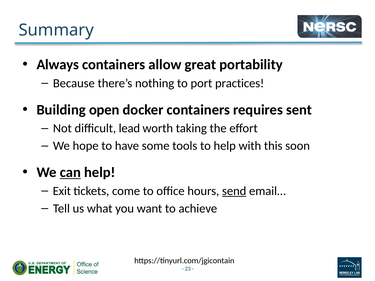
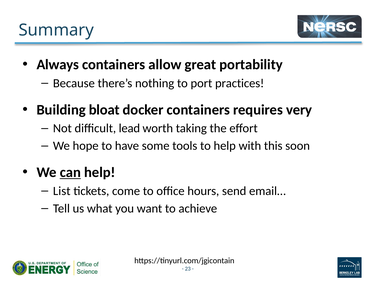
open: open -> bloat (104, 110)
sent: sent -> very (299, 110)
Exit: Exit -> List (62, 191)
send underline: present -> none (234, 191)
